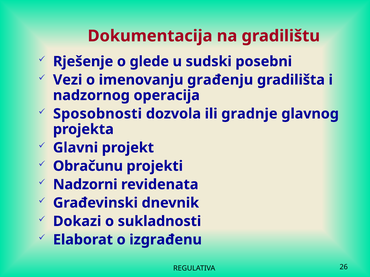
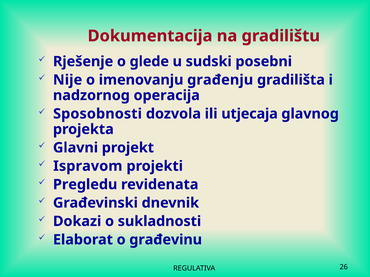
Vezi: Vezi -> Nije (68, 80)
gradnje: gradnje -> utjecaja (250, 114)
Obračunu: Obračunu -> Ispravom (88, 166)
Nadzorni: Nadzorni -> Pregledu (85, 185)
izgrađenu: izgrađenu -> građevinu (166, 240)
